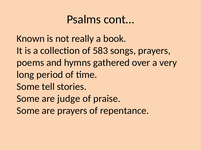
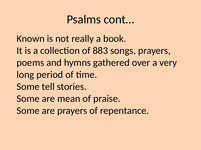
583: 583 -> 883 (100, 51)
judge: judge -> mean (69, 99)
